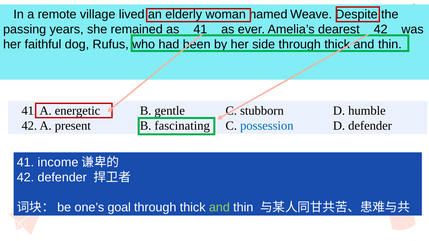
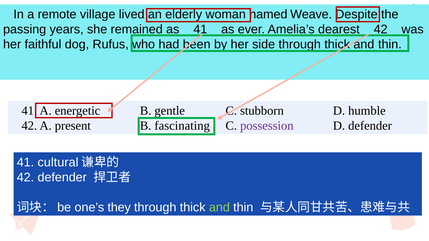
possession colour: blue -> purple (267, 126)
income: income -> cultural (58, 163)
goal: goal -> they (119, 208)
